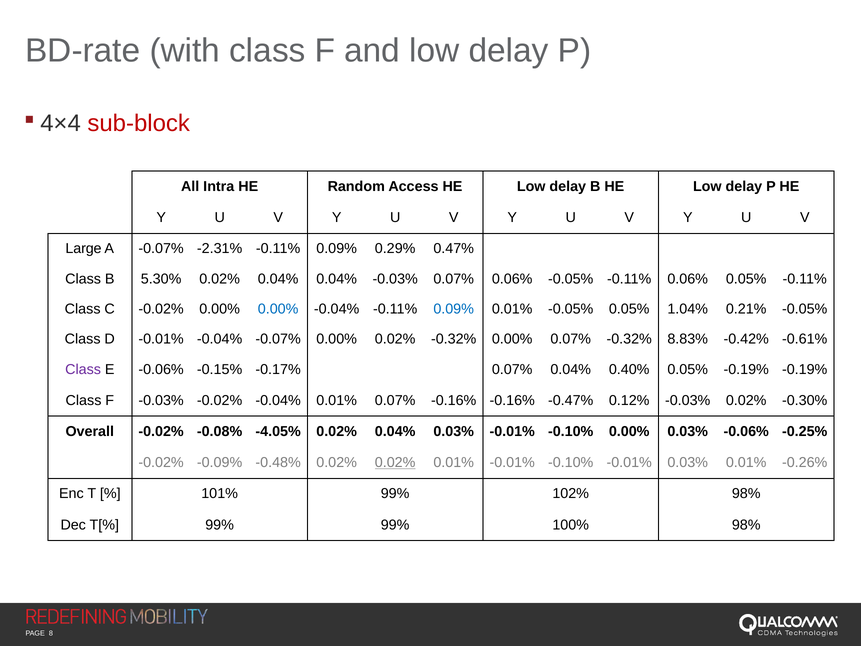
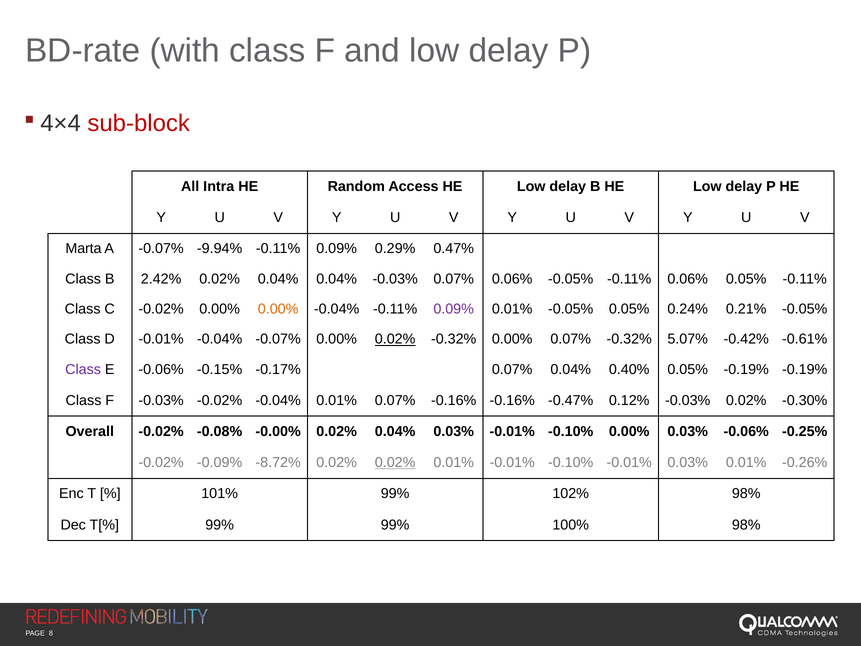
Large: Large -> Marta (84, 249)
-2.31%: -2.31% -> -9.94% (220, 249)
5.30%: 5.30% -> 2.42% (161, 279)
0.00% colour: blue -> orange (278, 309)
0.09% colour: blue -> purple (454, 309)
1.04%: 1.04% -> 0.24% (688, 309)
0.02% underline: none -> present (395, 339)
8.83%: 8.83% -> 5.07% (688, 339)
-4.05%: -4.05% -> -0.00% (278, 431)
-0.48%: -0.48% -> -8.72% (278, 462)
